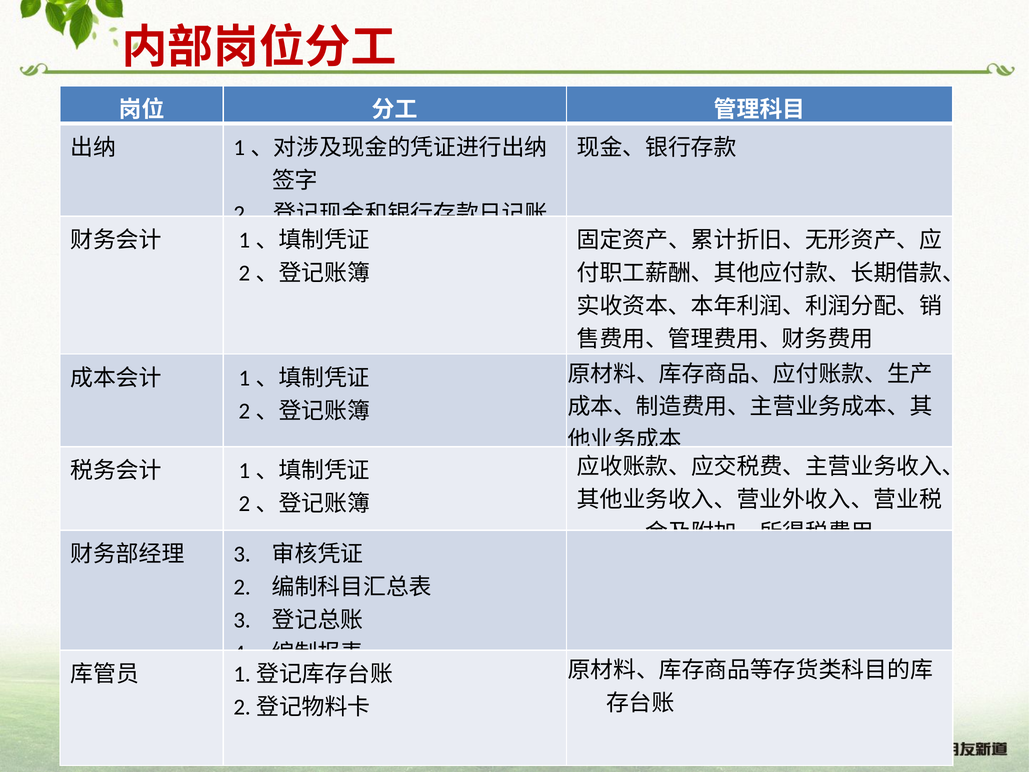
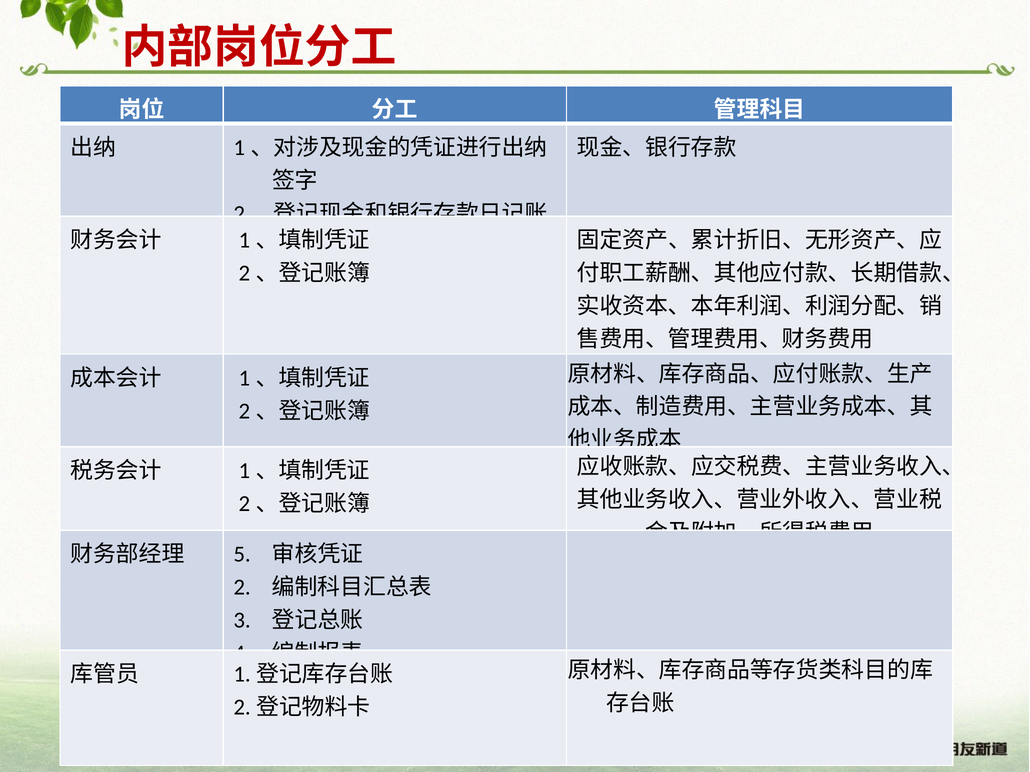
3: 3 -> 5 (242, 555)
